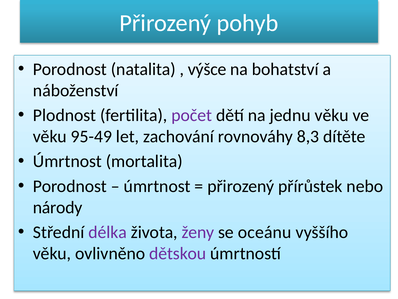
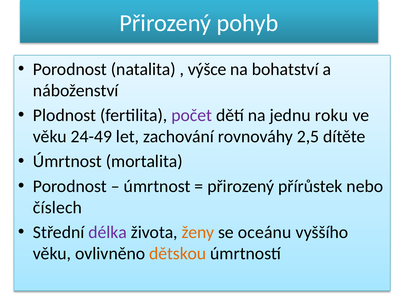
jednu věku: věku -> roku (331, 115)
95-49: 95-49 -> 24-49 (91, 136)
8,3: 8,3 -> 2,5 (308, 136)
národy: národy -> číslech (57, 207)
ženy colour: purple -> orange (198, 232)
dětskou colour: purple -> orange (178, 253)
